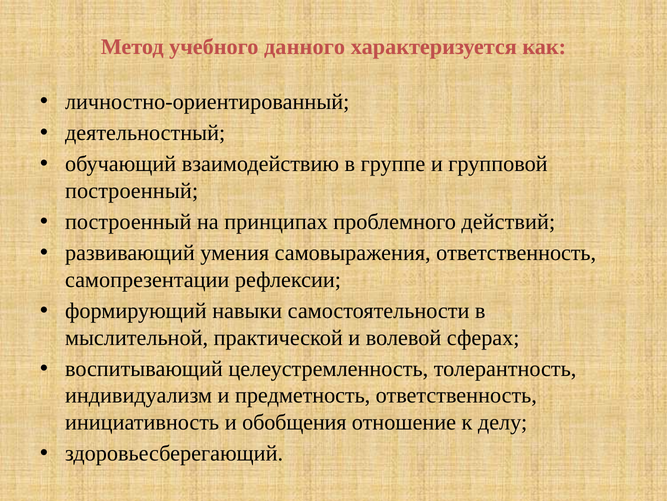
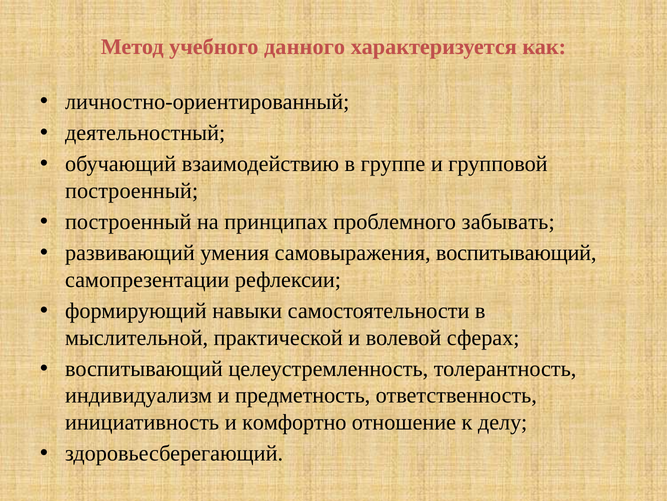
действий: действий -> забывать (508, 222)
самовыражения ответственность: ответственность -> воспитывающий (516, 253)
обобщения: обобщения -> комфортно (294, 422)
